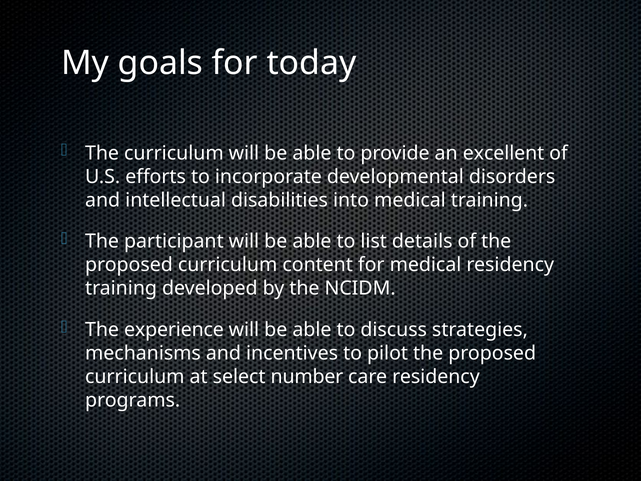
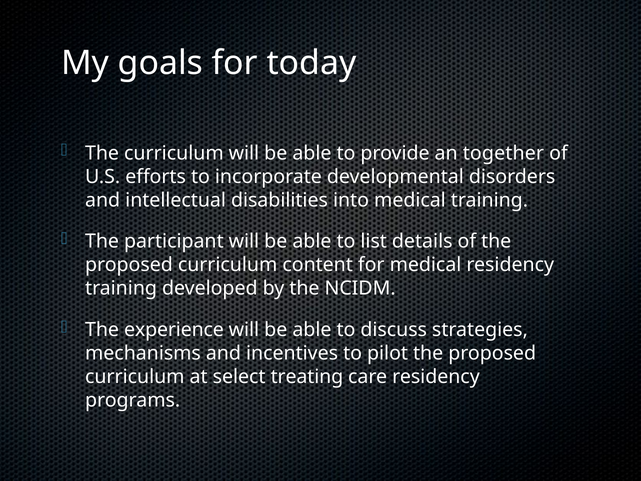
excellent: excellent -> together (503, 153)
number: number -> treating (307, 377)
